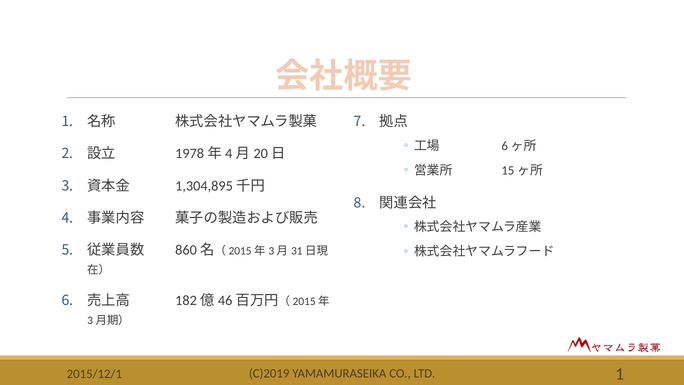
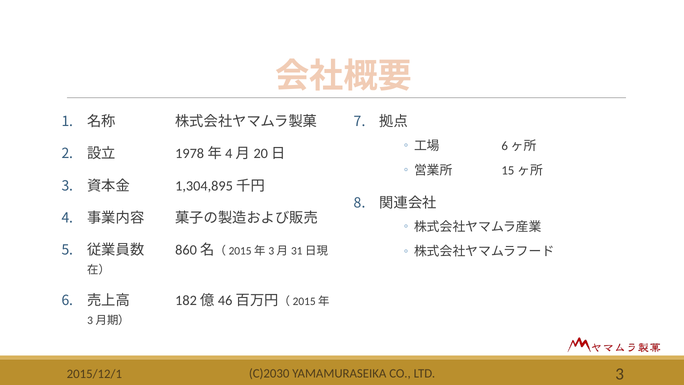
C)2019: C)2019 -> C)2030 (269, 373)
LTD 1: 1 -> 3 (620, 374)
